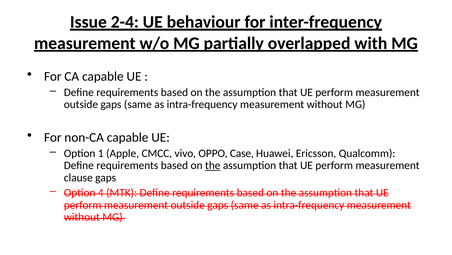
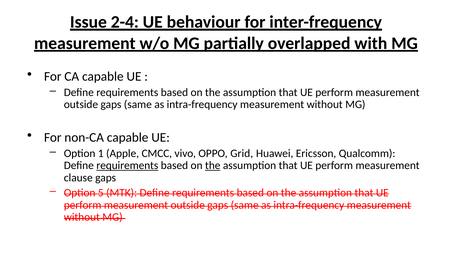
Case: Case -> Grid (242, 153)
requirements underline: none -> present (127, 165)
4: 4 -> 5 (101, 192)
